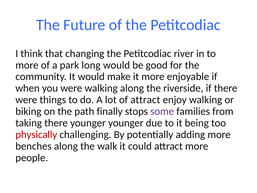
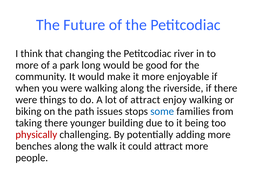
finally: finally -> issues (110, 111)
some colour: purple -> blue (162, 111)
younger younger: younger -> building (126, 123)
